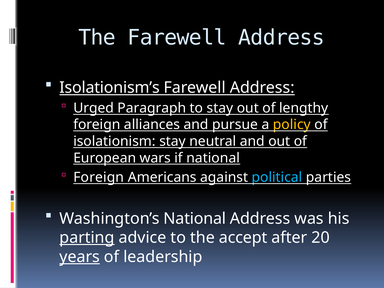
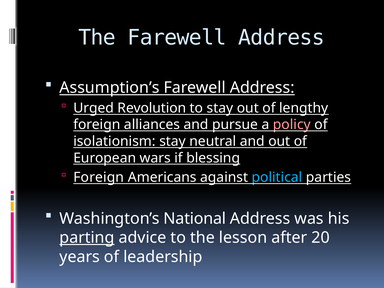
Isolationism’s: Isolationism’s -> Assumption’s (109, 88)
Paragraph: Paragraph -> Revolution (152, 108)
policy colour: yellow -> pink (292, 125)
if national: national -> blessing (213, 158)
accept: accept -> lesson (243, 238)
years underline: present -> none (80, 257)
